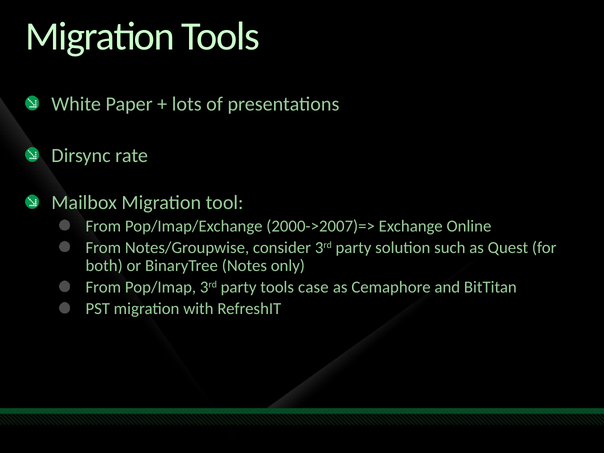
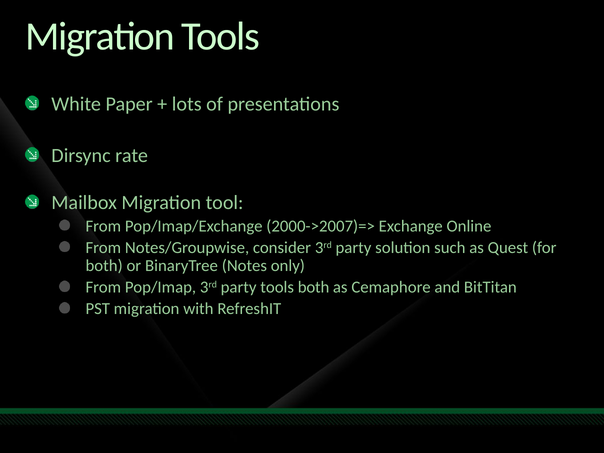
tools case: case -> both (314, 287)
